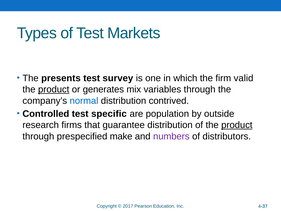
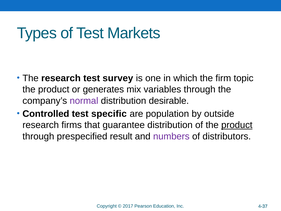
The presents: presents -> research (61, 78)
valid: valid -> topic (244, 78)
product underline: present -> none (54, 89)
normal colour: blue -> purple (84, 101)
contrived: contrived -> desirable (169, 101)
make: make -> result (121, 136)
